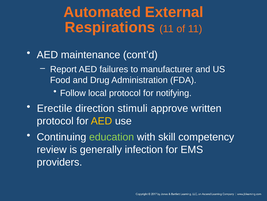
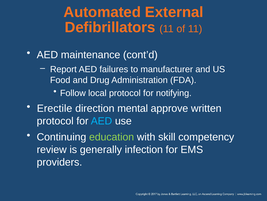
Respirations: Respirations -> Defibrillators (110, 27)
stimuli: stimuli -> mental (133, 108)
AED colour: yellow -> light blue (101, 121)
